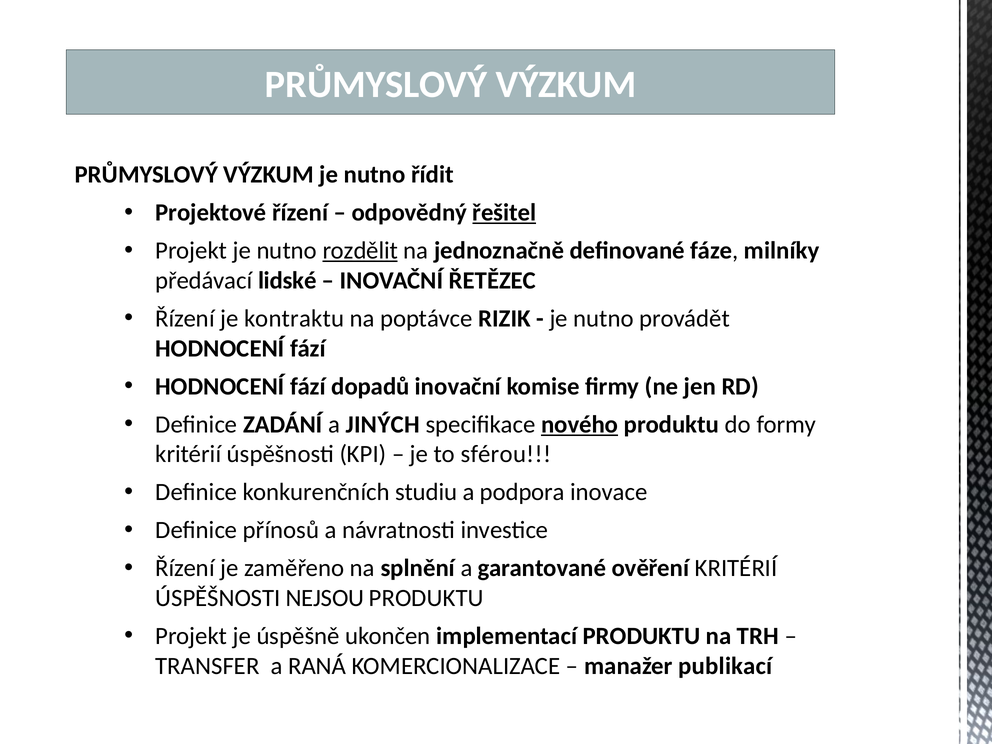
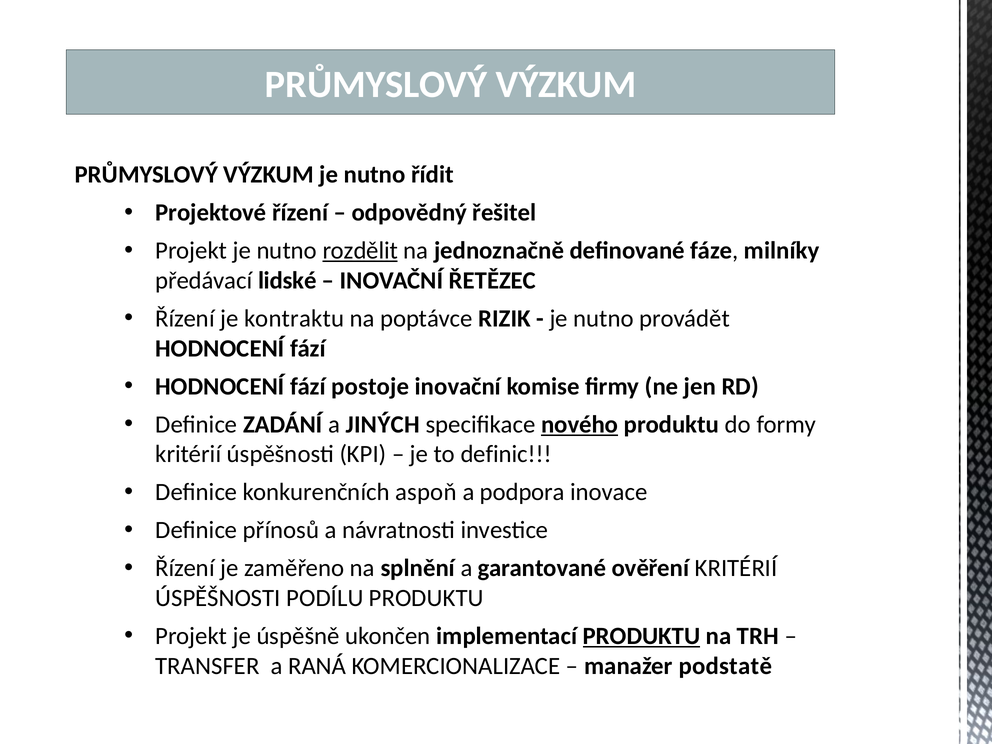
řešitel underline: present -> none (504, 213)
dopadů: dopadů -> postoje (370, 386)
sférou: sférou -> definic (506, 454)
studiu: studiu -> aspoň (426, 492)
NEJSOU: NEJSOU -> PODÍLU (325, 598)
PRODUKTU underline: none -> present (642, 636)
publikací: publikací -> podstatě (725, 666)
